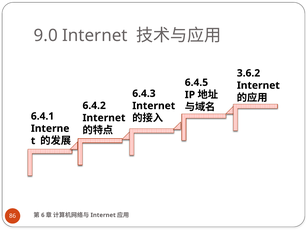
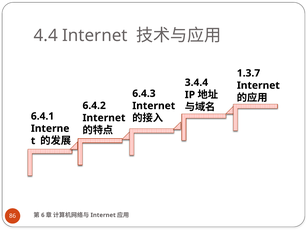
9.0: 9.0 -> 4.4 (46, 35)
3.6.2: 3.6.2 -> 1.3.7 (249, 73)
6.4.5: 6.4.5 -> 3.4.4 (196, 83)
